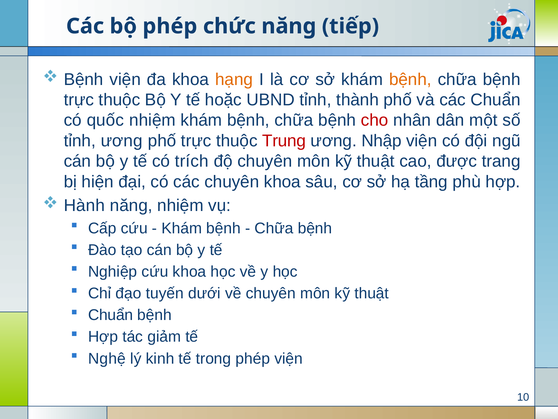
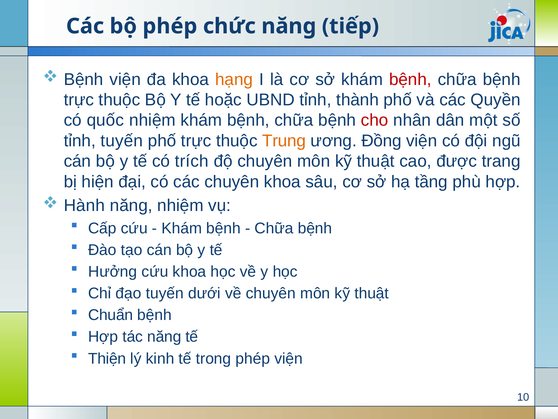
bệnh colour: orange -> red (410, 79)
các Chuẩn: Chuẩn -> Quyền (496, 100)
tỉnh ương: ương -> tuyến (122, 141)
Trung colour: red -> orange (284, 141)
Nhập: Nhập -> Đồng (382, 141)
Nghiệp: Nghiệp -> Hưởng (113, 271)
tác giảm: giảm -> năng (164, 336)
Nghệ: Nghệ -> Thiện (107, 358)
